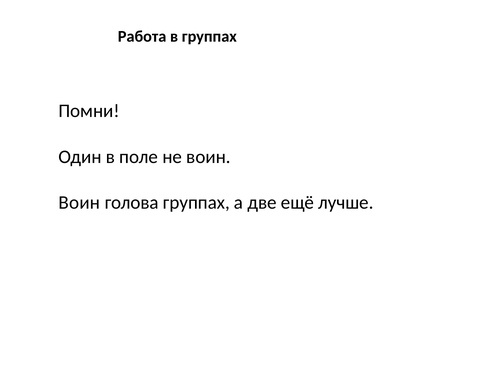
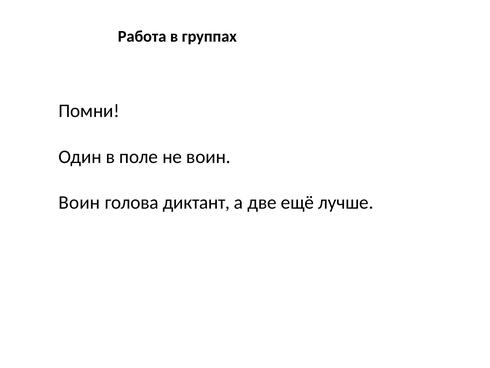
голова группах: группах -> диктант (196, 202)
